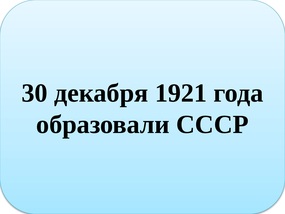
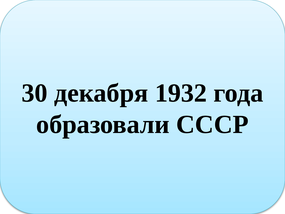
1921: 1921 -> 1932 (181, 93)
